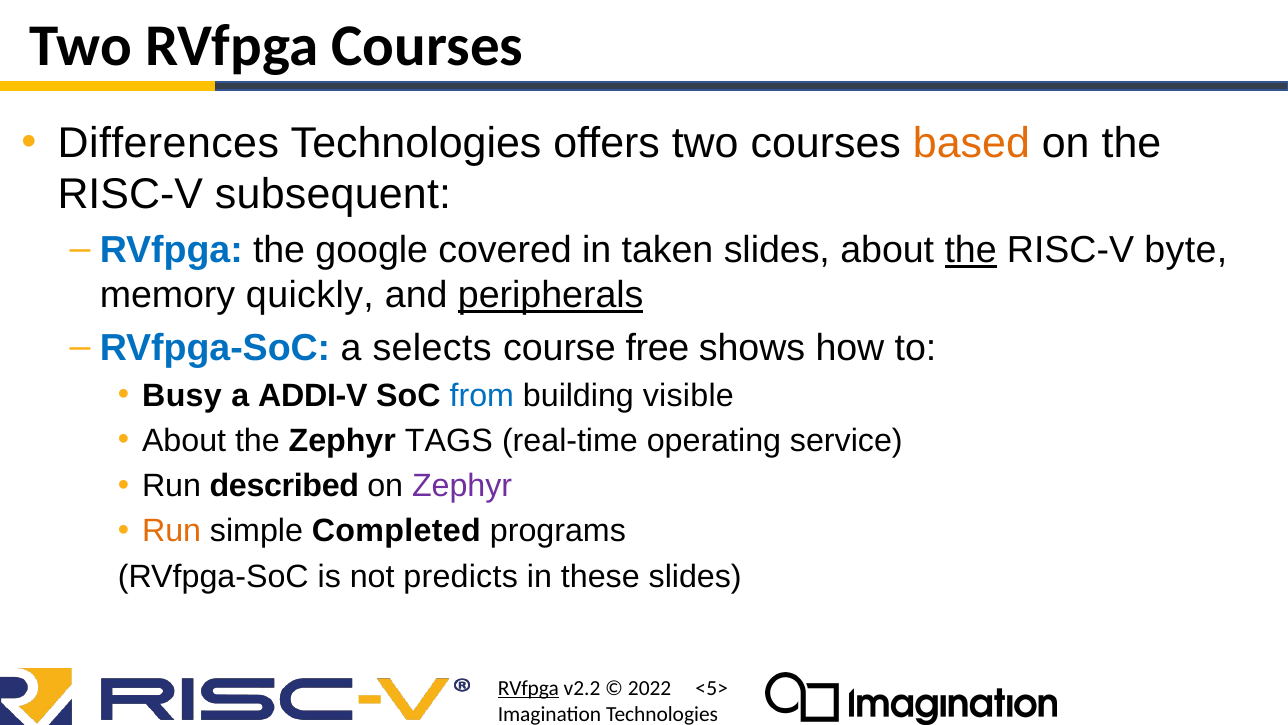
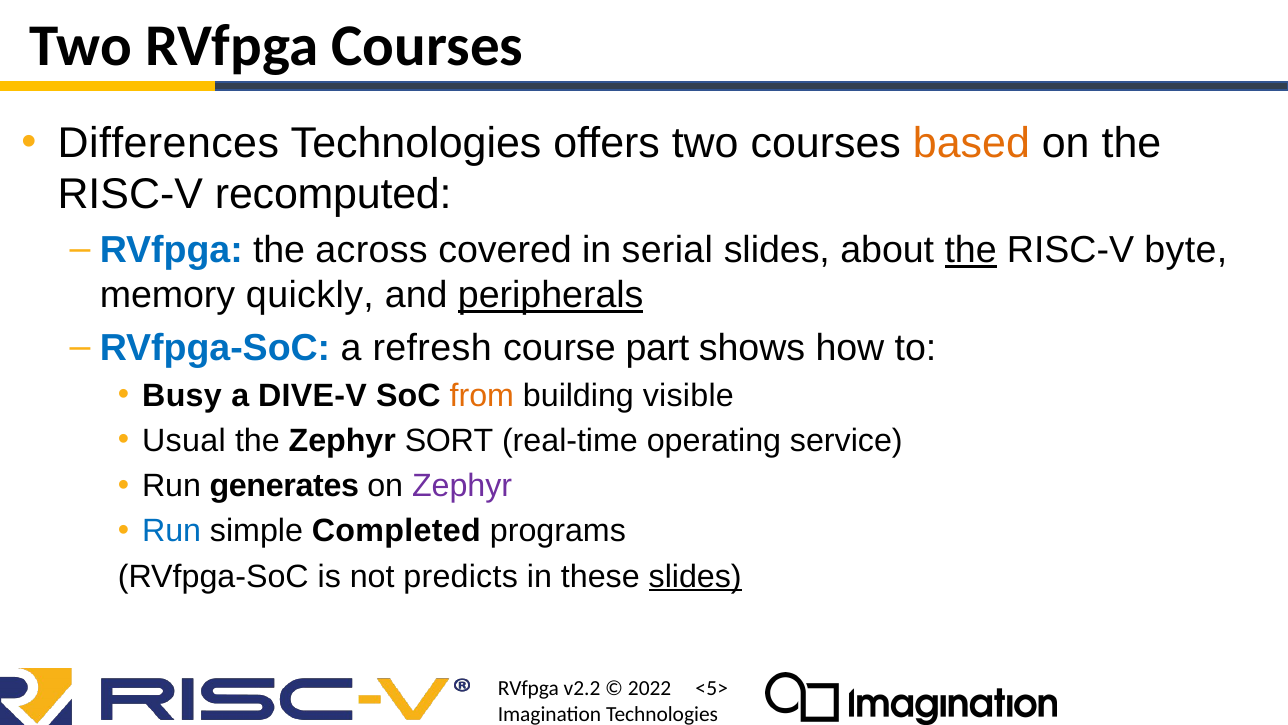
subsequent: subsequent -> recomputed (333, 195)
google: google -> across (372, 250)
taken: taken -> serial (667, 250)
selects: selects -> refresh (432, 348)
free: free -> part (657, 348)
ADDI-V: ADDI-V -> DIVE-V (313, 396)
from colour: blue -> orange (482, 396)
About: About -> Usual (184, 441)
TAGS: TAGS -> SORT (449, 441)
described: described -> generates (284, 486)
Run colour: orange -> blue (172, 531)
slides underline: none -> present (695, 576)
RVfpga underline: present -> none (528, 688)
